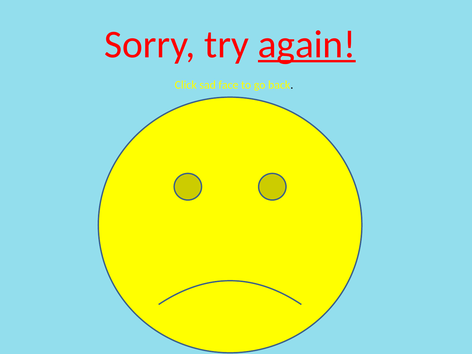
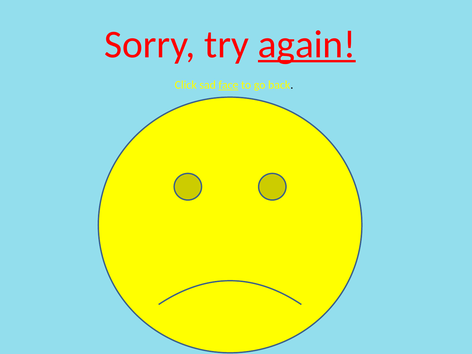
face underline: none -> present (228, 85)
